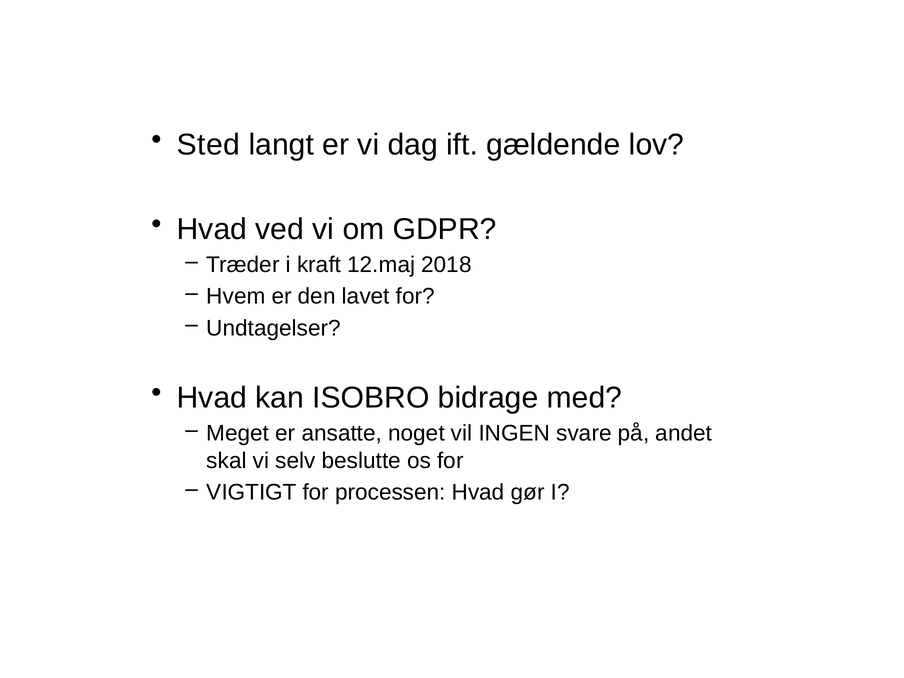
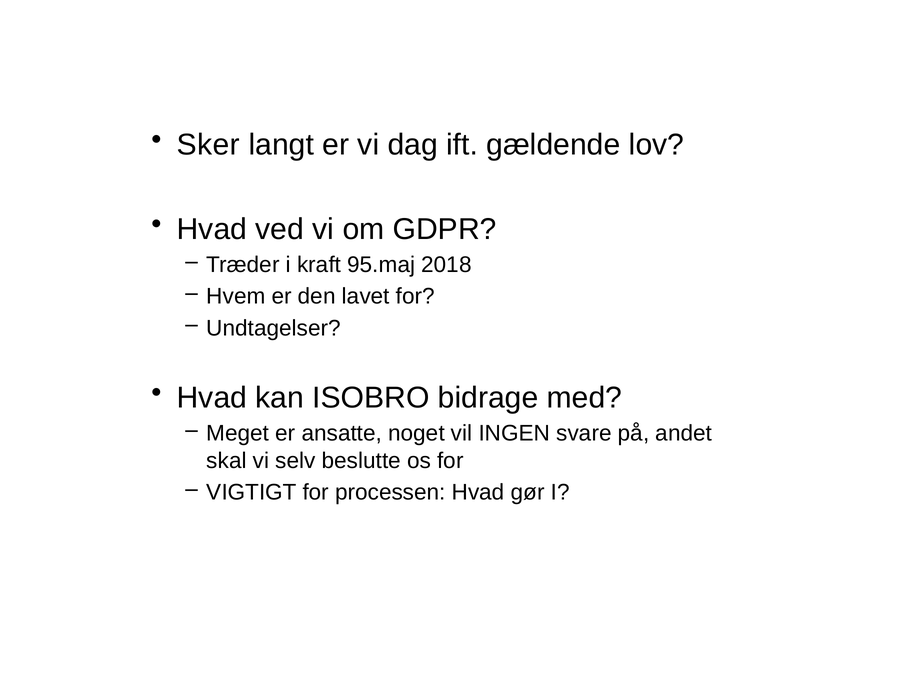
Sted: Sted -> Sker (208, 145)
12.maj: 12.maj -> 95.maj (381, 265)
